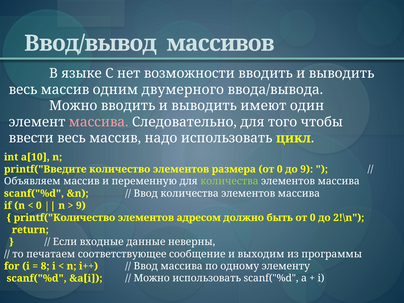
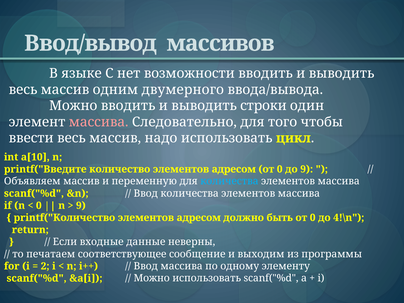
имеют: имеют -> строки (263, 106)
количество элементов размера: размера -> адресом (234, 169)
количества colour: light green -> light blue (229, 181)
2!\n: 2!\n -> 4!\n (349, 218)
8: 8 -> 2 (45, 266)
